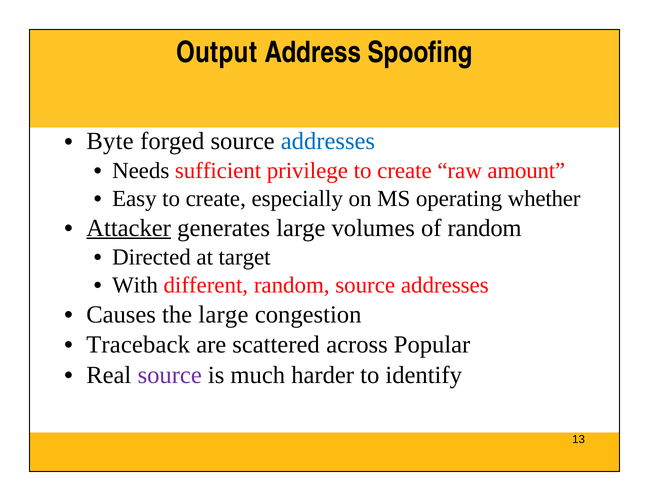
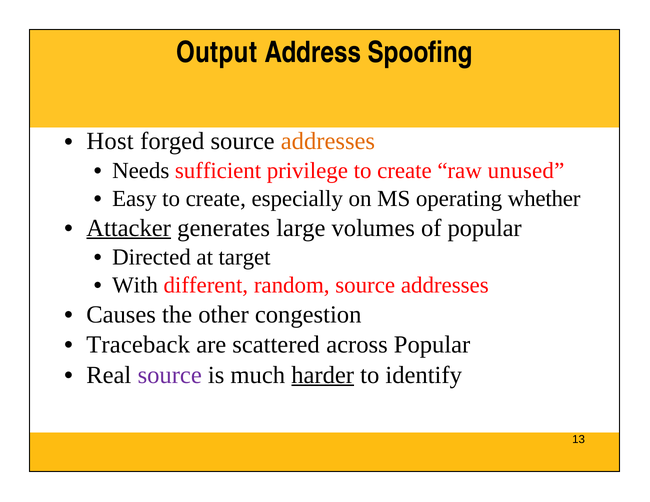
Byte: Byte -> Host (110, 141)
addresses colour: blue -> orange (328, 141)
amount: amount -> unused (526, 171)
of random: random -> popular (485, 228)
the large: large -> other (224, 315)
harder underline: none -> present (323, 375)
